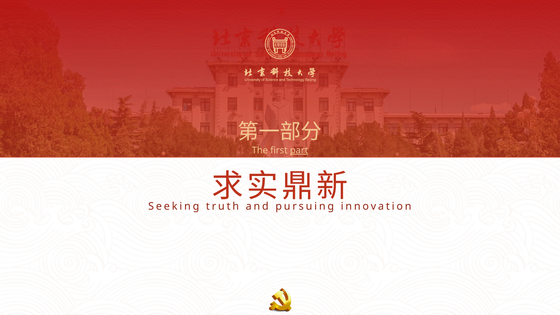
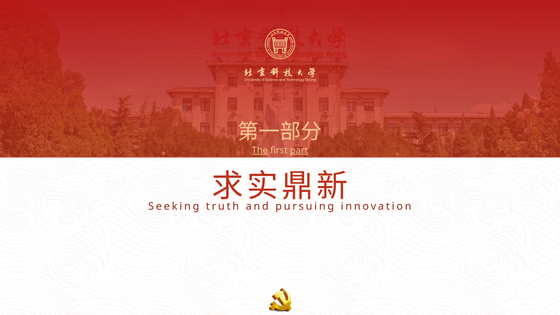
The underline: none -> present (260, 150)
